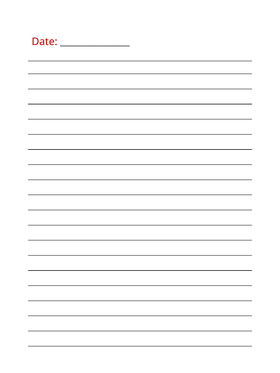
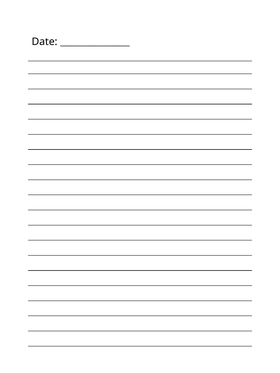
Date colour: red -> black (45, 42)
